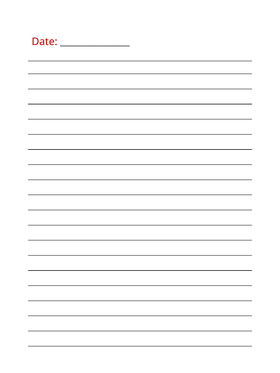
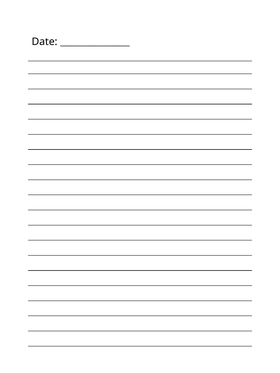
Date colour: red -> black (45, 42)
